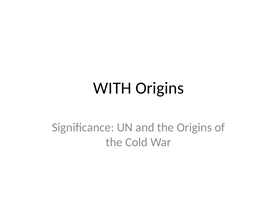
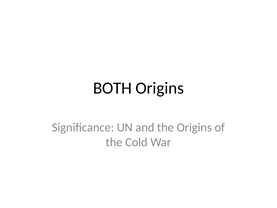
WITH: WITH -> BOTH (112, 88)
